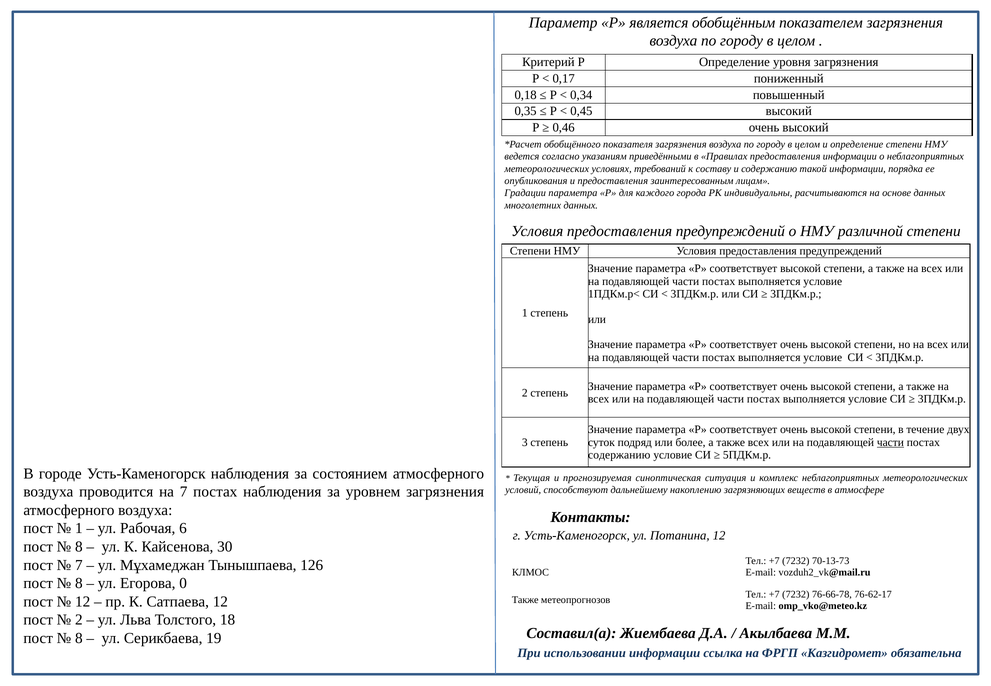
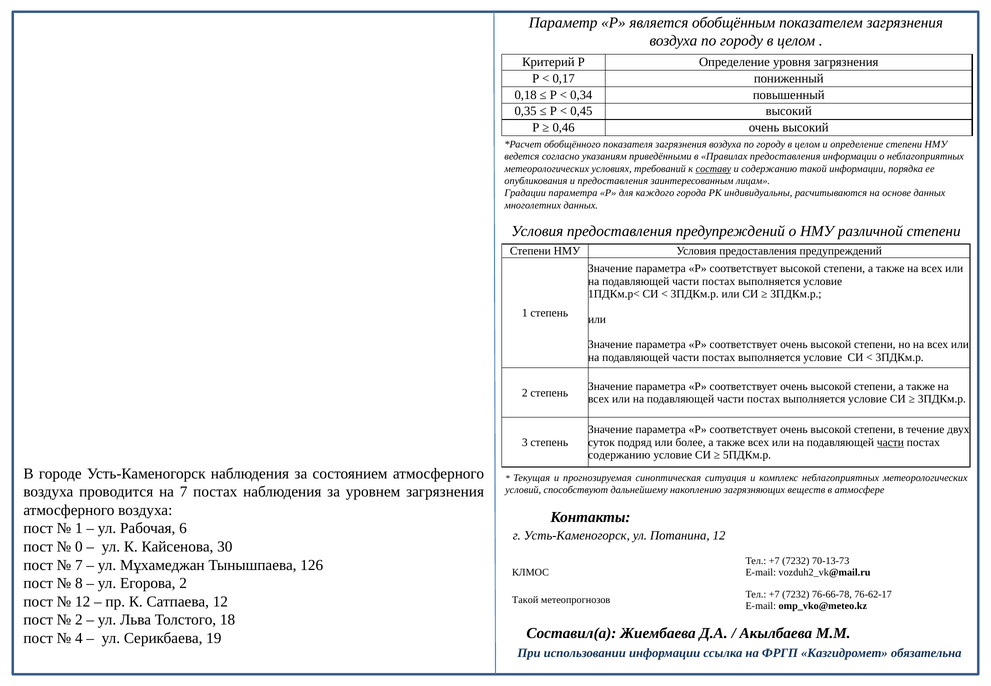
составу underline: none -> present (713, 169)
8: 8 -> 0 (79, 547)
Егорова 0: 0 -> 2 (183, 583)
Также: Также -> Такой (525, 600)
8: 8 -> 4 (79, 638)
